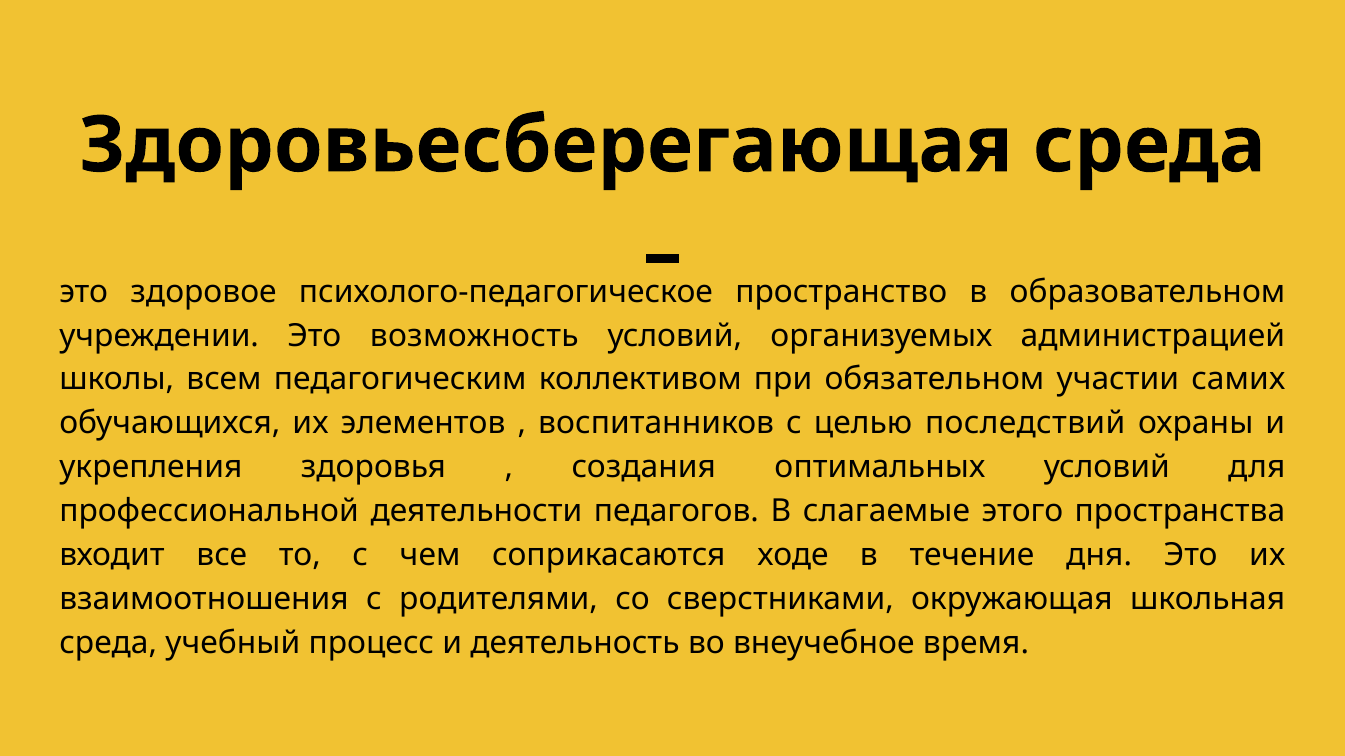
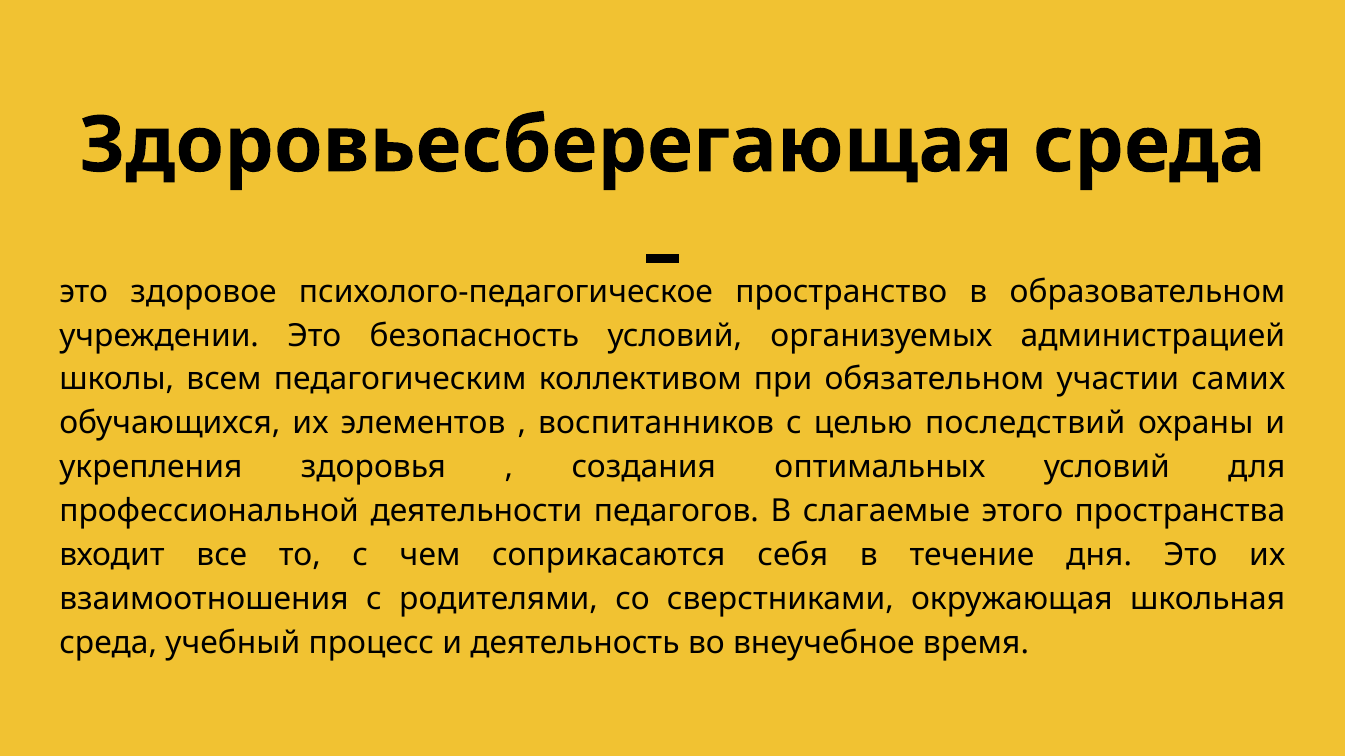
возможность: возможность -> безопасность (474, 336)
ходе: ходе -> себя (793, 555)
